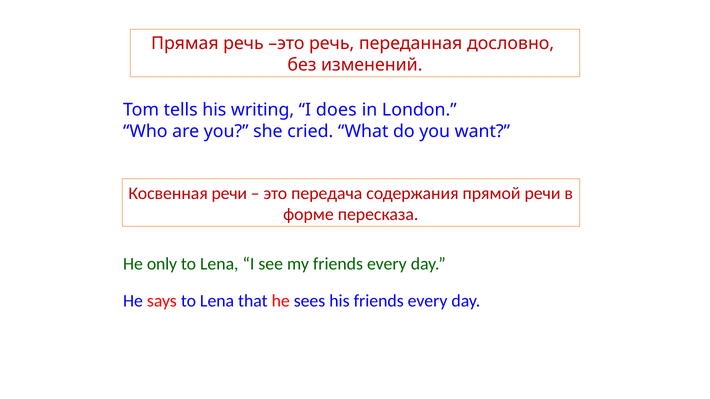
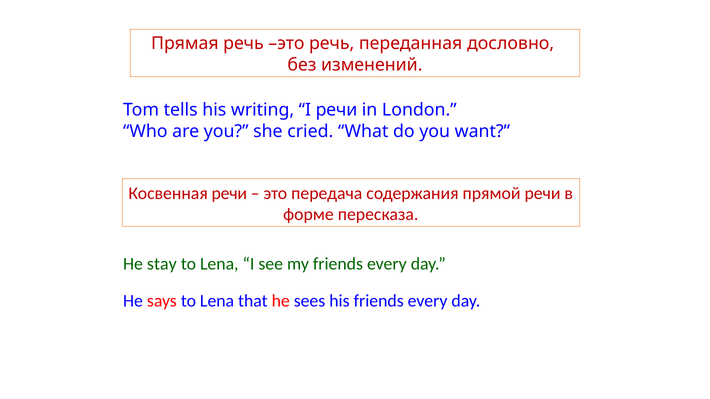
I does: does -> речи (337, 110)
only: only -> stay (162, 264)
